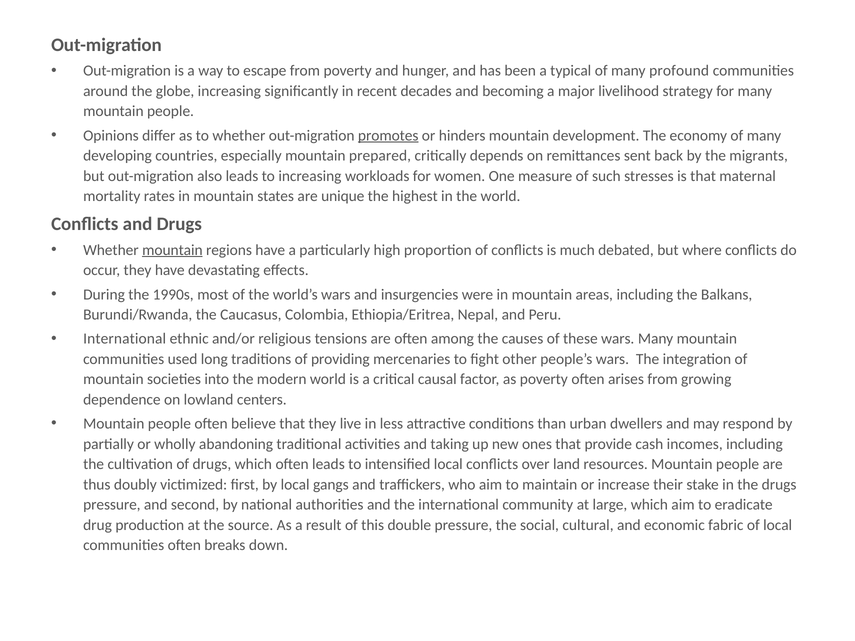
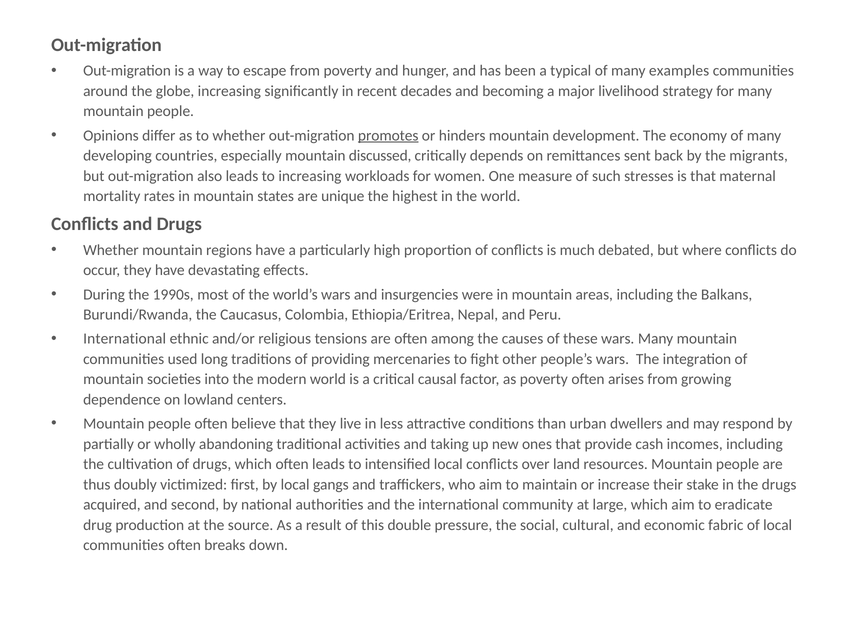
profound: profound -> examples (679, 71)
prepared: prepared -> discussed (380, 156)
mountain underline: present -> none (172, 250)
pressure: pressure -> acquired (112, 505)
